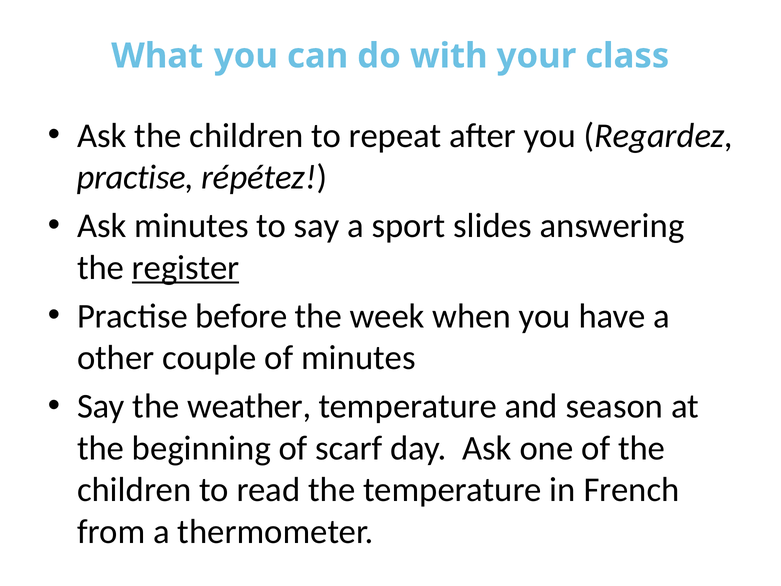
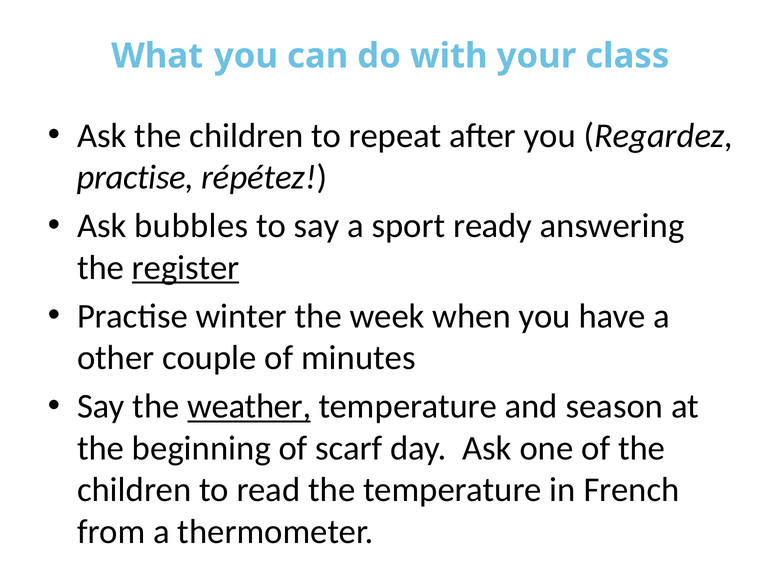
Ask minutes: minutes -> bubbles (191, 226)
slides: slides -> ready (493, 226)
before: before -> winter (241, 316)
weather underline: none -> present (249, 406)
